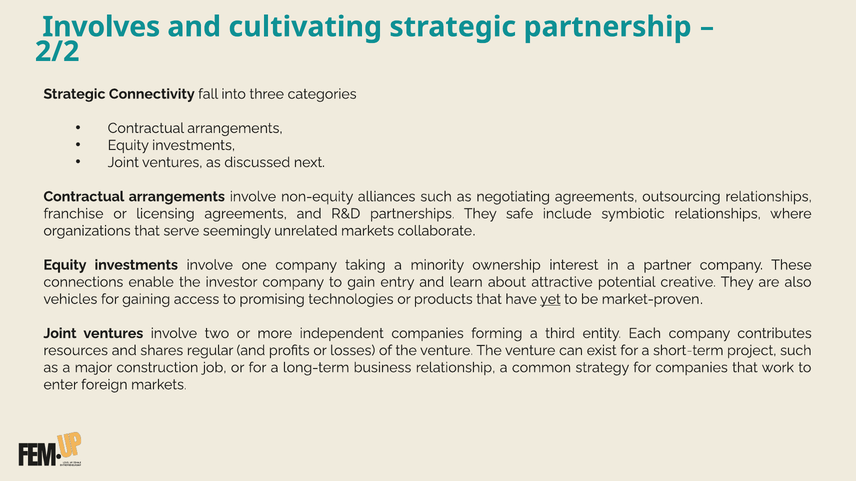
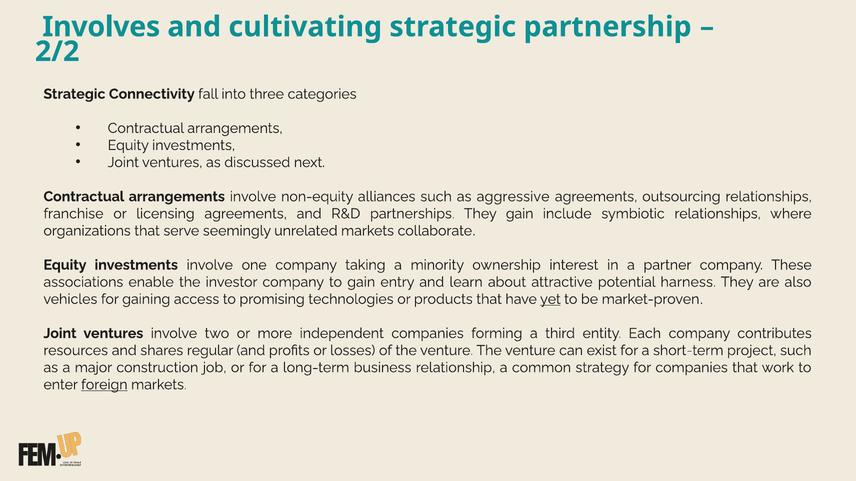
negotiating: negotiating -> aggressive (513, 197)
They safe: safe -> gain (520, 214)
connections: connections -> associations (83, 282)
creative: creative -> harness (688, 282)
foreign underline: none -> present (104, 385)
